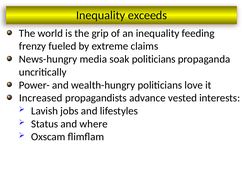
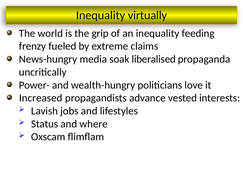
exceeds: exceeds -> virtually (147, 15)
soak politicians: politicians -> liberalised (154, 59)
